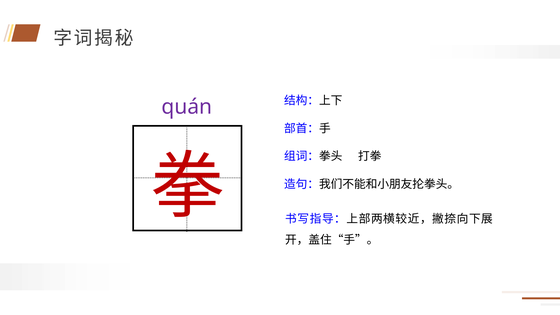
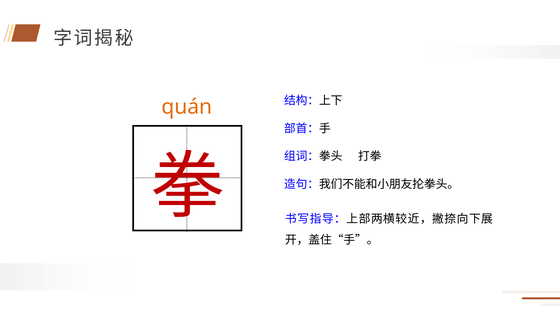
quán colour: purple -> orange (187, 107)
